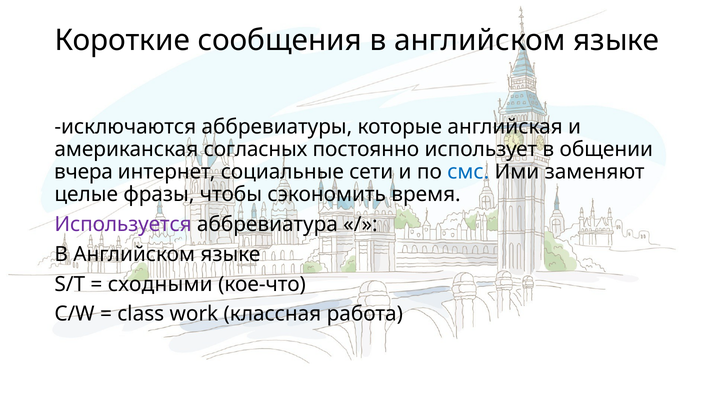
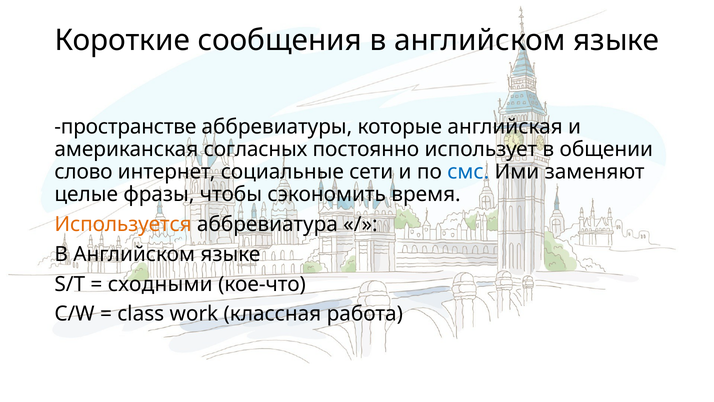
исключаются: исключаются -> пространстве (125, 127)
вчера: вчера -> слово (84, 172)
Используется colour: purple -> orange (123, 224)
